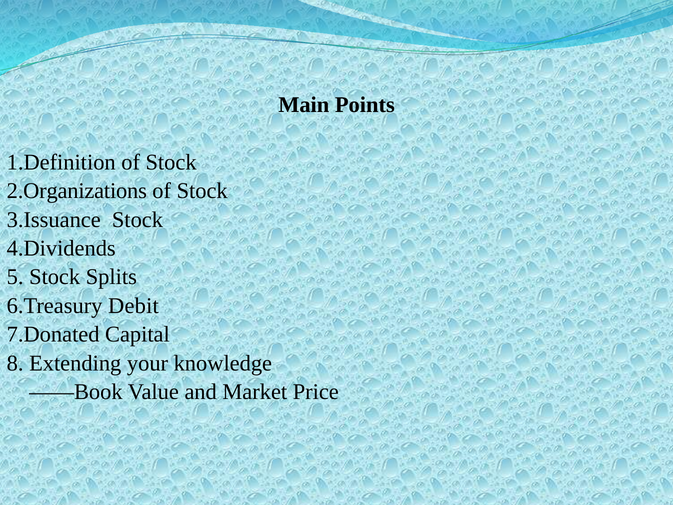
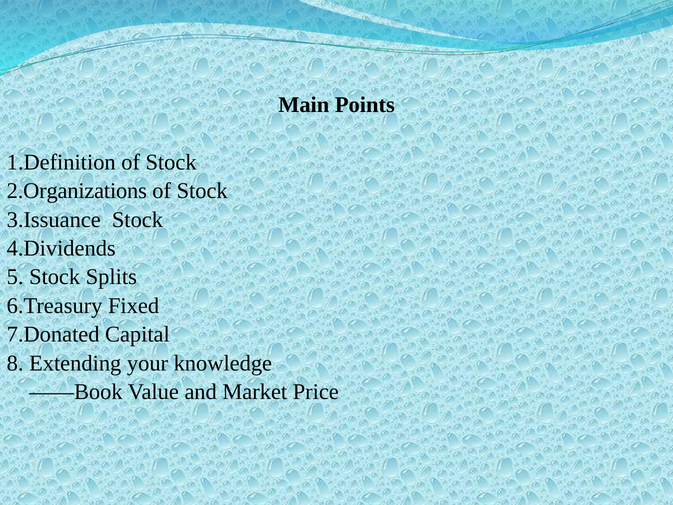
Debit: Debit -> Fixed (134, 306)
